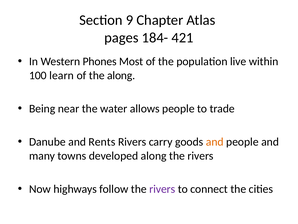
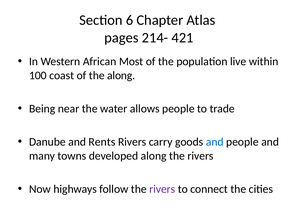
9: 9 -> 6 (130, 20)
184-: 184- -> 214- (155, 38)
Phones: Phones -> African (100, 61)
learn: learn -> coast (62, 75)
and colour: orange -> blue (215, 142)
